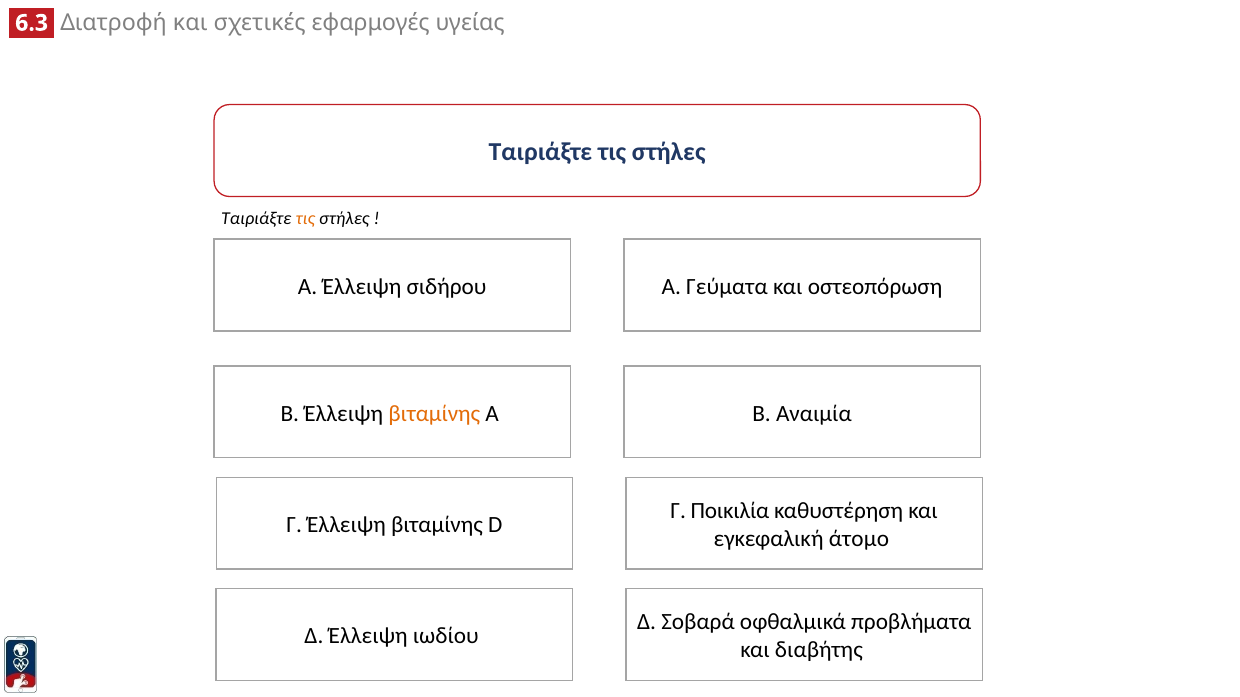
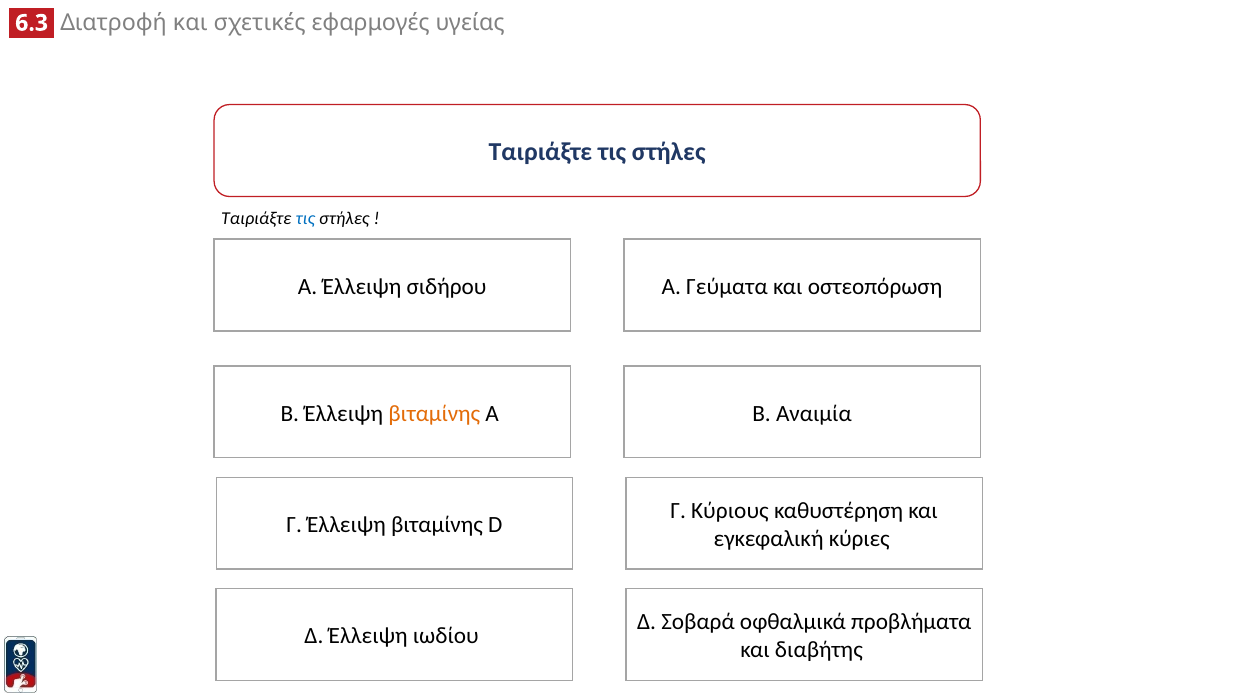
τις colour: orange -> blue (305, 219)
Ποικιλία: Ποικιλία -> Κύριους (730, 511)
άτομο: άτομο -> κύριες (859, 539)
